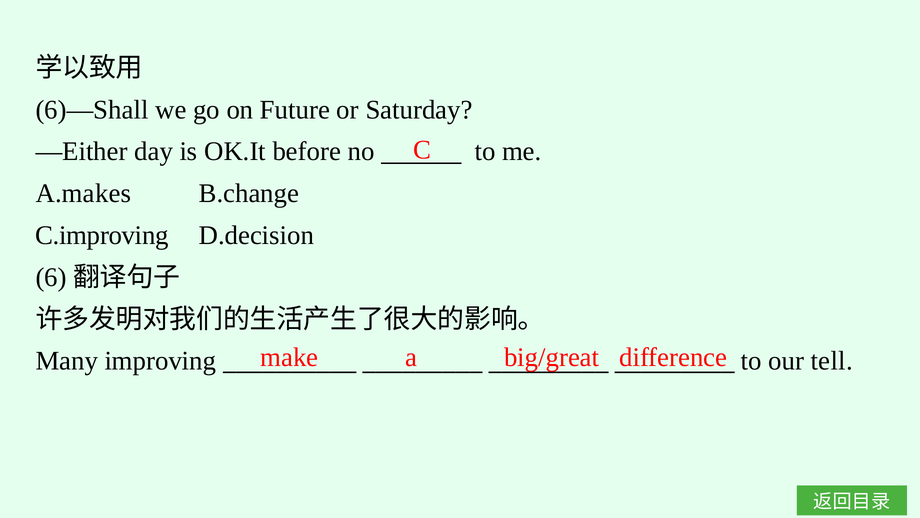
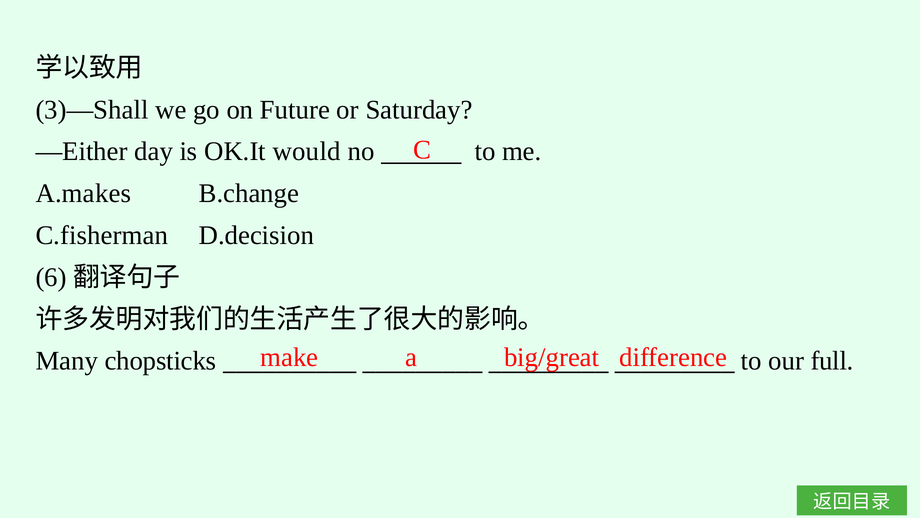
6)—Shall: 6)—Shall -> 3)—Shall (92, 110)
before: before -> would (307, 151)
C.improving: C.improving -> C.fisherman (102, 235)
improving: improving -> chopsticks (160, 361)
tell: tell -> full (832, 361)
